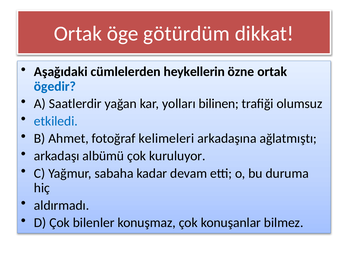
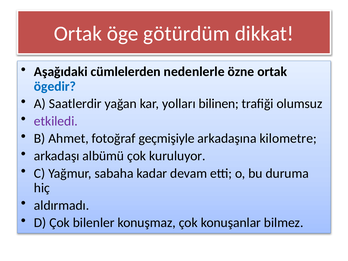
heykellerin: heykellerin -> nedenlerle (194, 72)
etkiledi colour: blue -> purple (56, 121)
kelimeleri: kelimeleri -> geçmişiyle (167, 139)
ağlatmıştı: ağlatmıştı -> kilometre (288, 139)
